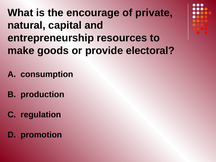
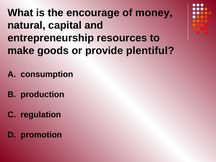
private: private -> money (154, 13)
electoral: electoral -> plentiful (150, 51)
